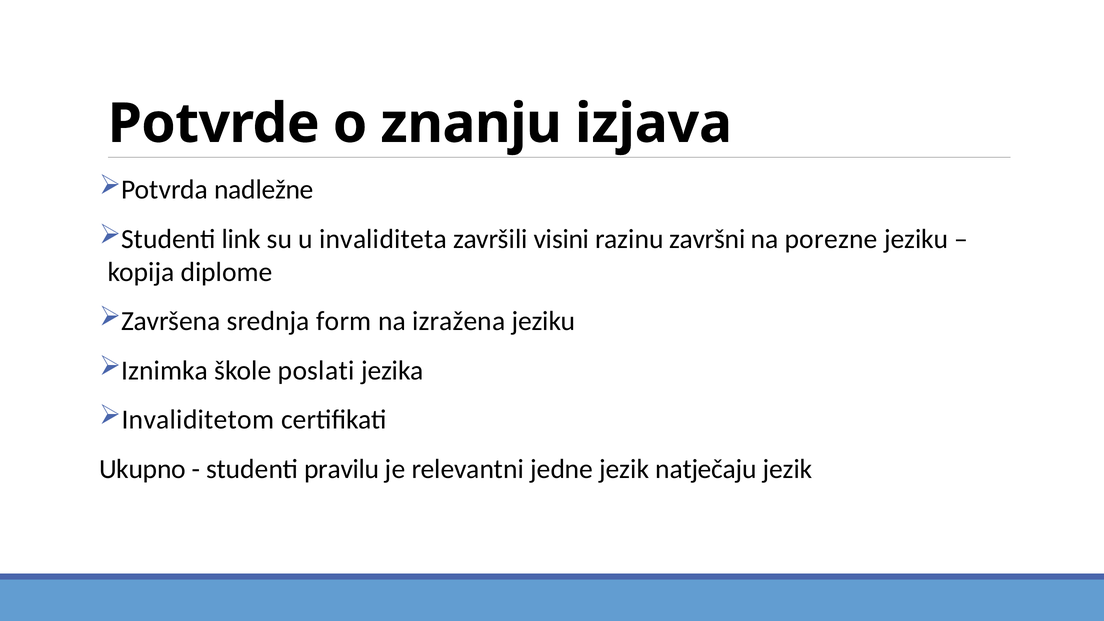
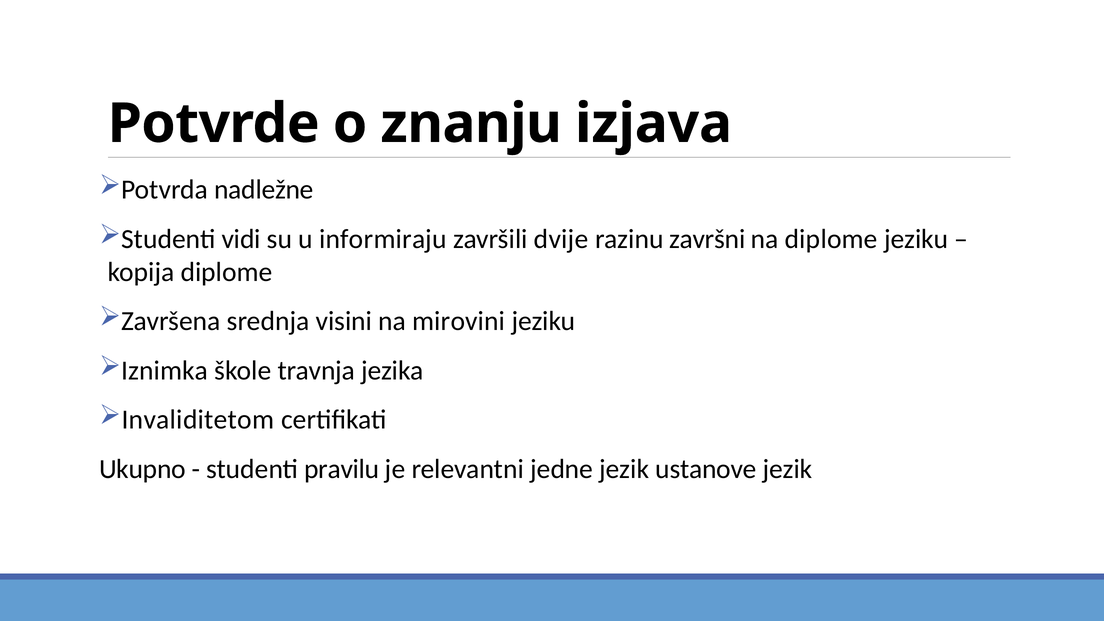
link: link -> vidi (241, 239)
invaliditeta: invaliditeta -> informiraju (383, 239)
visini: visini -> dvije (561, 239)
na porezne: porezne -> diplome (831, 239)
form: form -> visini (344, 321)
izražena: izražena -> mirovini (459, 321)
poslati: poslati -> travnja (316, 371)
natječaju: natječaju -> ustanove (706, 469)
